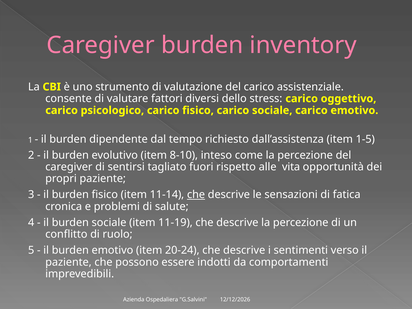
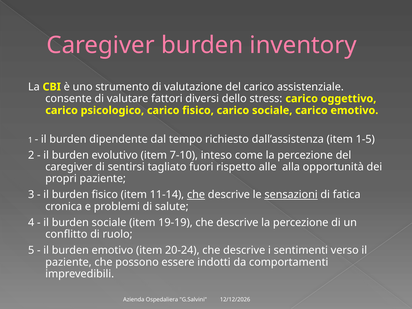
8-10: 8-10 -> 7-10 (184, 155)
vita: vita -> alla (291, 167)
sensazioni underline: none -> present (291, 195)
11-19: 11-19 -> 19-19 (175, 223)
